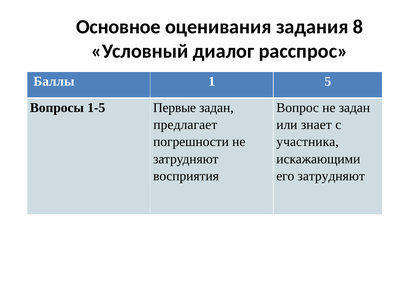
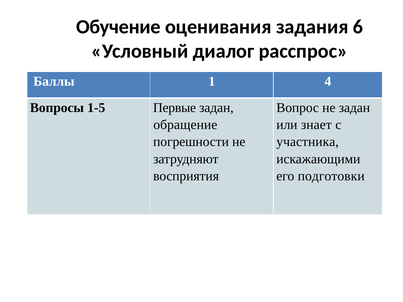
Основное: Основное -> Обучение (118, 27)
8: 8 -> 6 (358, 27)
5: 5 -> 4 (328, 82)
предлагает: предлагает -> обращение (185, 125)
его затрудняют: затрудняют -> подготовки (331, 176)
